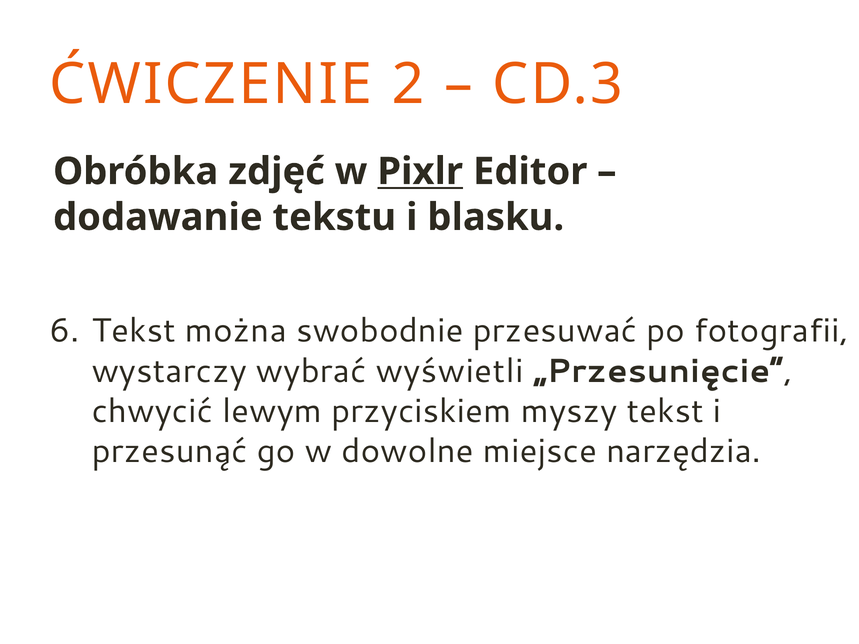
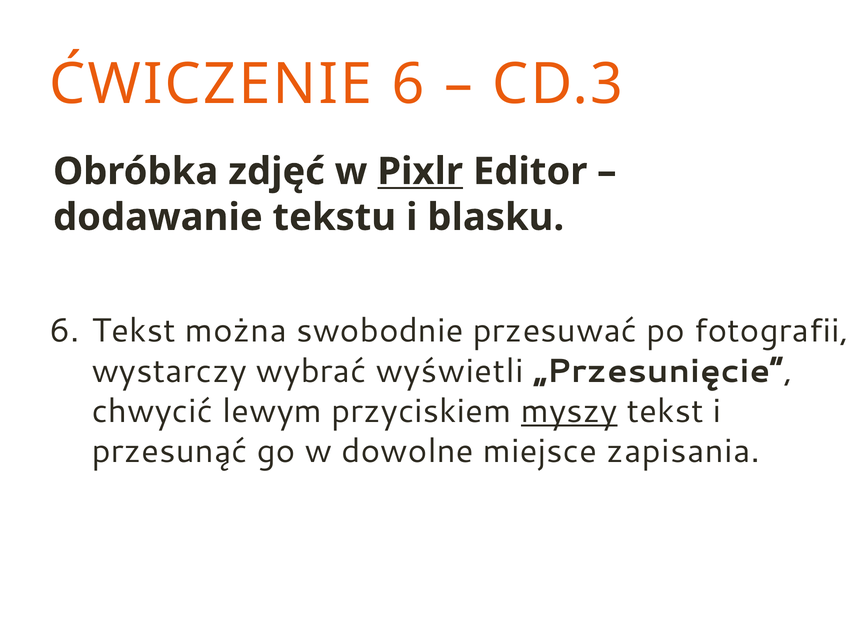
ĆWICZENIE 2: 2 -> 6 (408, 85)
myszy underline: none -> present (569, 411)
narzędzia: narzędzia -> zapisania (683, 451)
